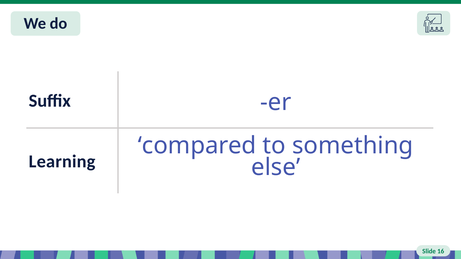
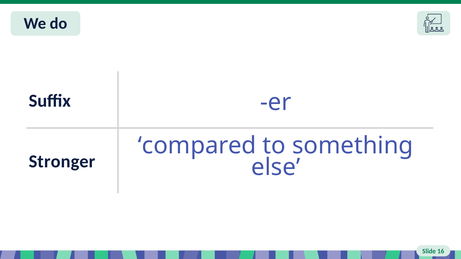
Learning: Learning -> Stronger (62, 162)
